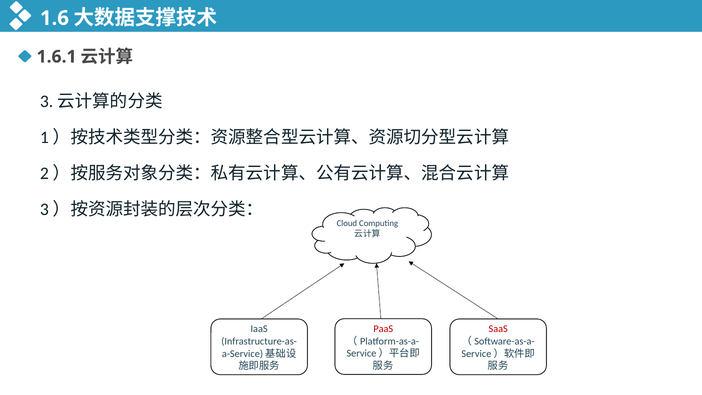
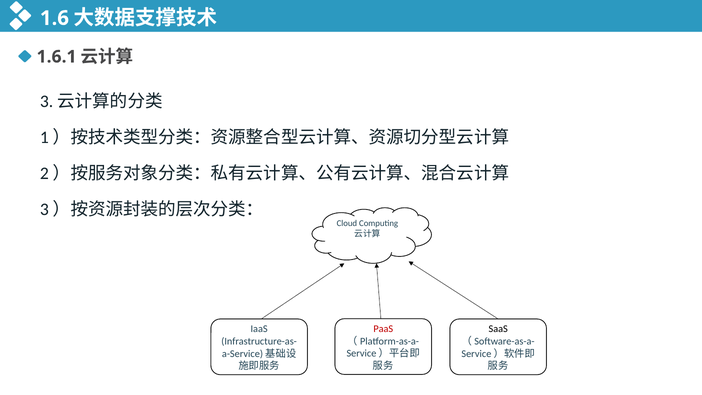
SaaS colour: red -> black (498, 329)
